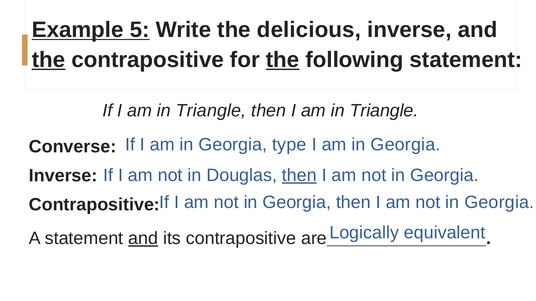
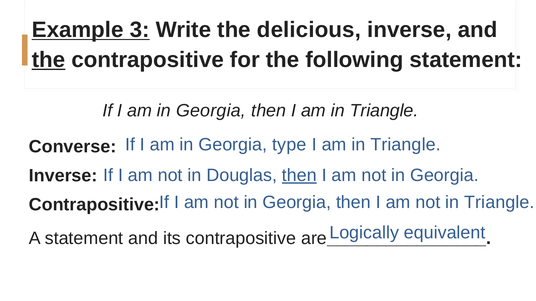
5: 5 -> 3 (140, 30)
the underline: present -> none (283, 60)
Triangle: Triangle -> Georgia (211, 111)
Georgia: Georgia -> Triangle (406, 145)
Georgia: Georgia -> Triangle (499, 203)
and underline: present -> none (143, 239)
